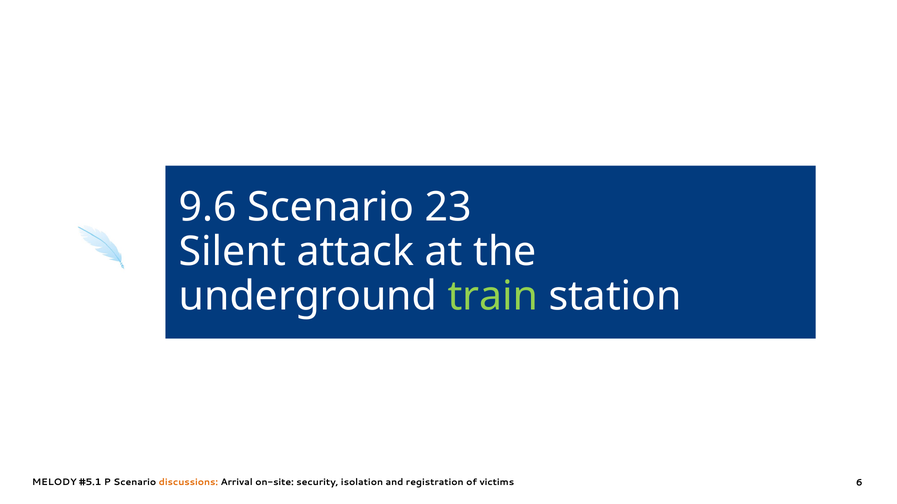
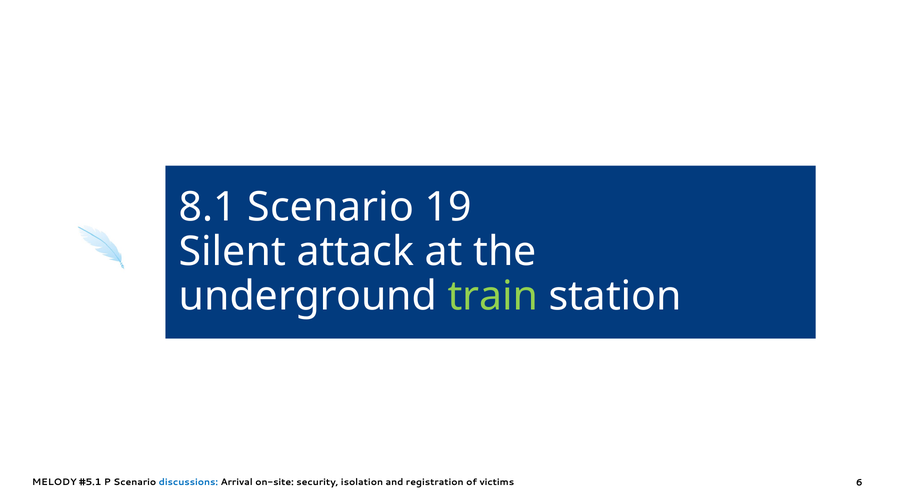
9.6: 9.6 -> 8.1 (208, 208)
23: 23 -> 19 (448, 208)
discussions colour: orange -> blue (188, 482)
